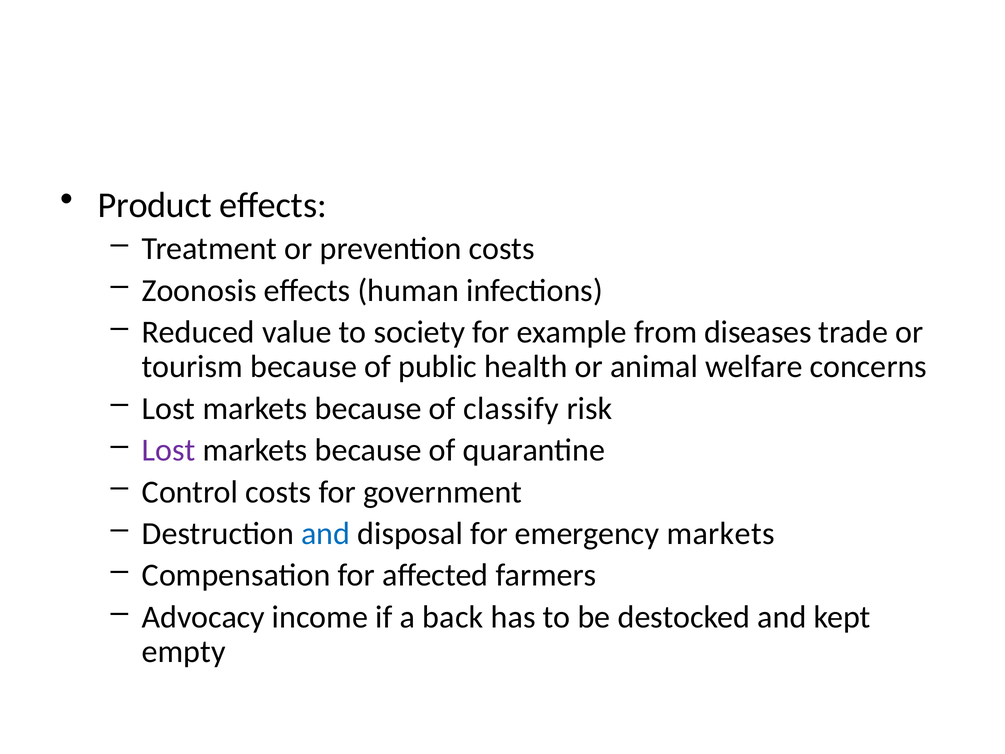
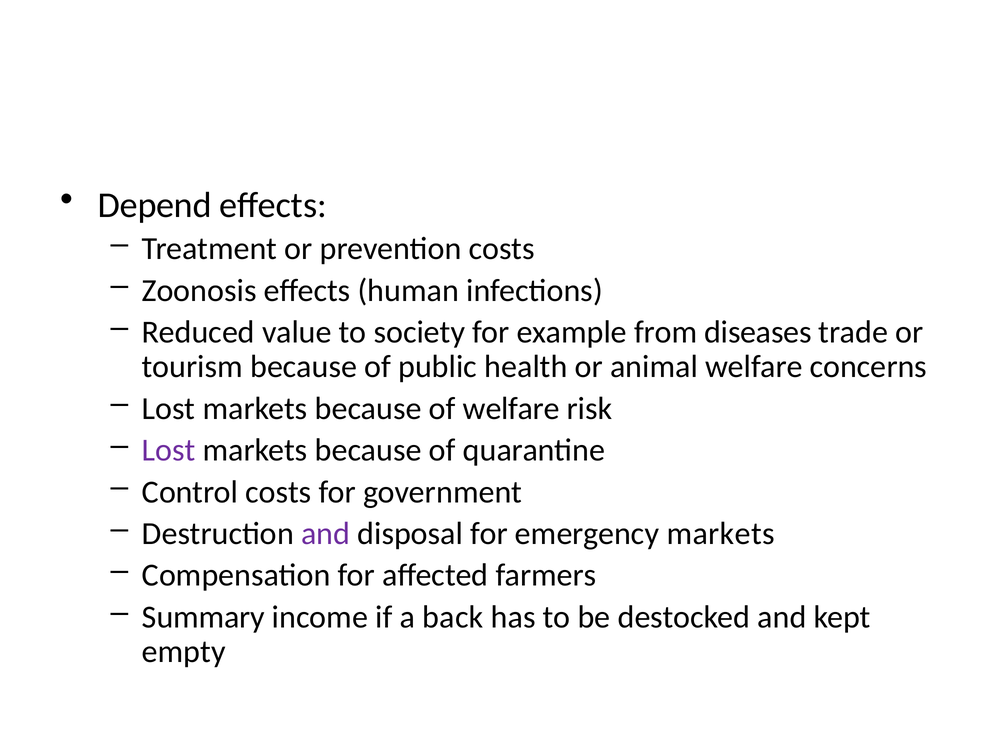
Product: Product -> Depend (155, 205)
of classify: classify -> welfare (511, 408)
and colour: blue -> purple (326, 533)
Advocacy: Advocacy -> Summary (203, 617)
